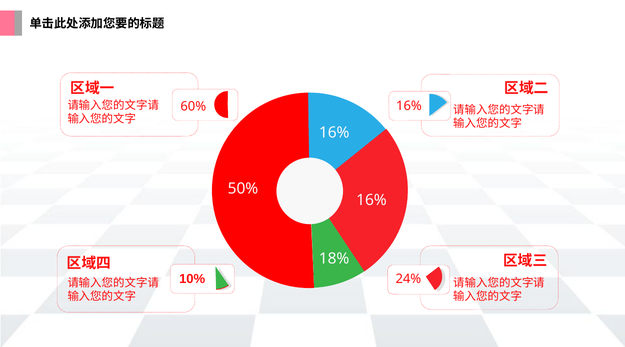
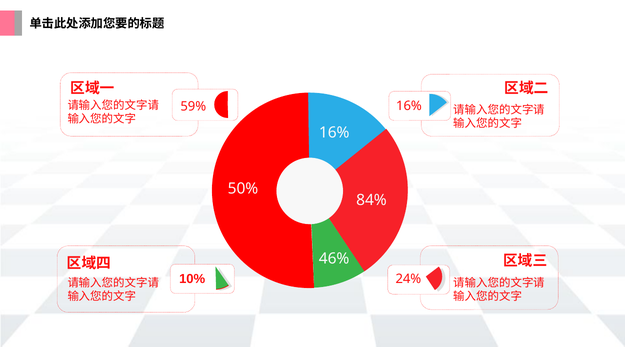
60%: 60% -> 59% (193, 107)
16%: 16% -> 84% (371, 200)
18%: 18% -> 46% (334, 259)
